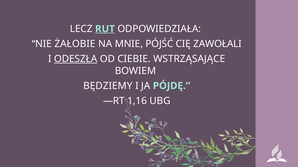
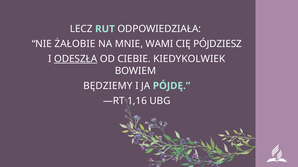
RUT underline: present -> none (105, 29)
PÓJŚĆ: PÓJŚĆ -> WAMI (159, 44)
ZAWOŁALI: ZAWOŁALI -> PÓJDZIESZ (218, 44)
WSTRZĄSAJĄCE: WSTRZĄSAJĄCE -> KIEDYKOLWIEK (189, 59)
